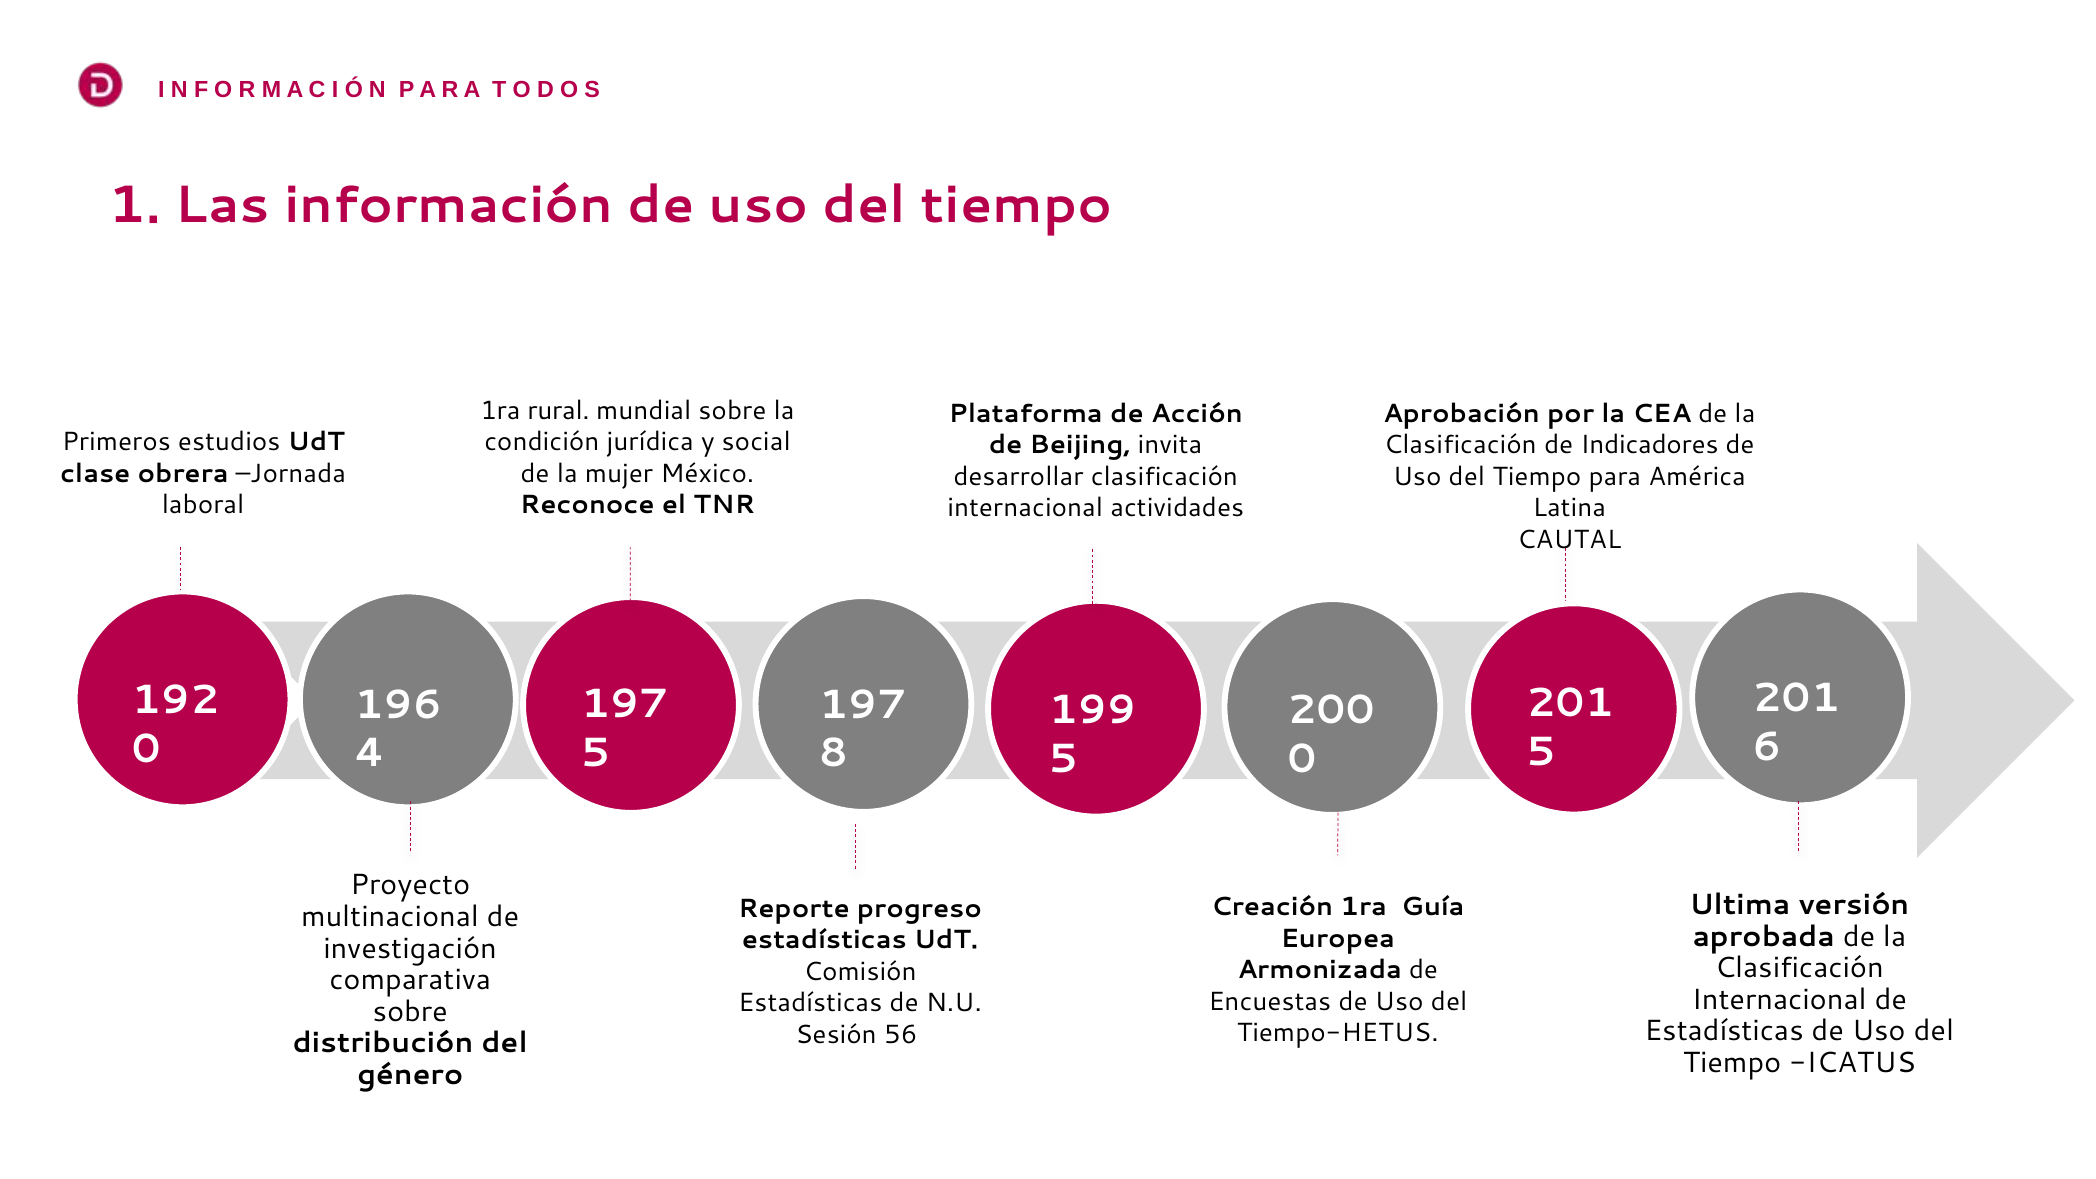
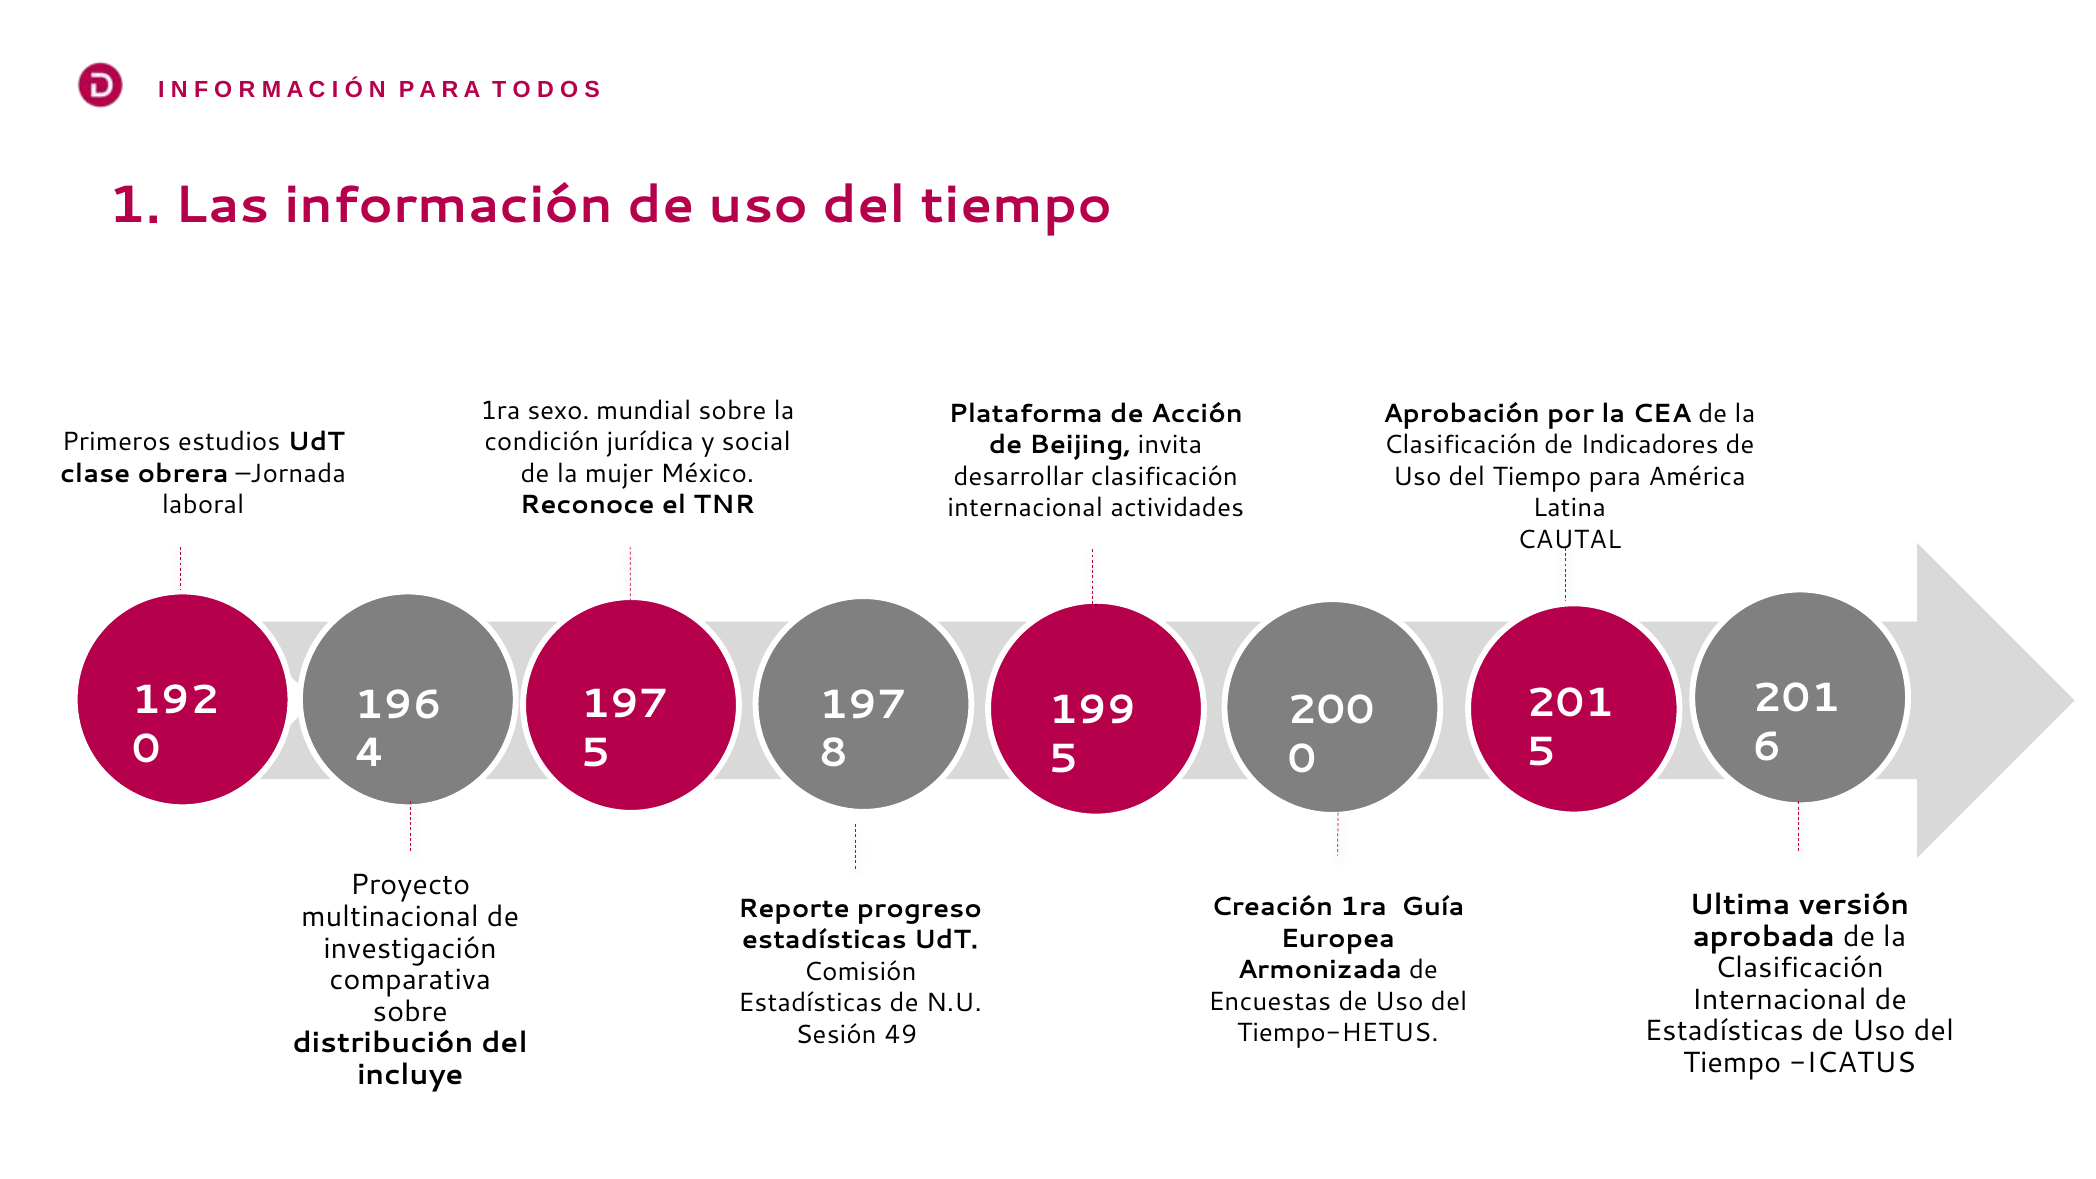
rural: rural -> sexo (559, 410)
56: 56 -> 49 (901, 1035)
género: género -> incluye (410, 1075)
